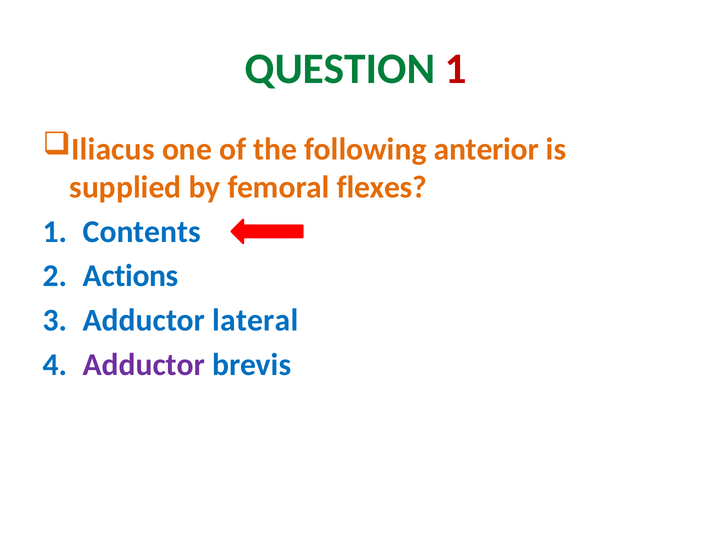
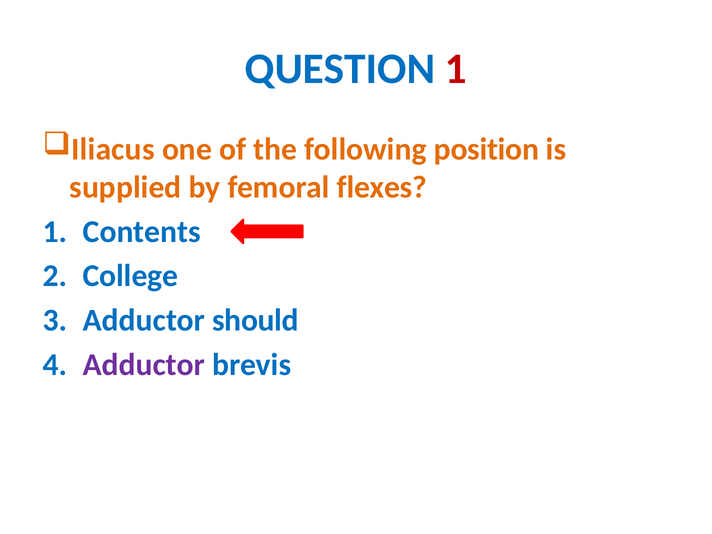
QUESTION colour: green -> blue (340, 69)
anterior: anterior -> position (486, 149)
Actions: Actions -> College (131, 276)
lateral: lateral -> should (256, 320)
